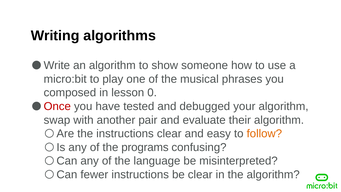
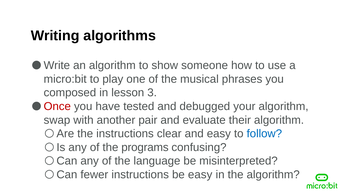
0: 0 -> 3 (152, 93)
follow colour: orange -> blue (264, 134)
be clear: clear -> easy (200, 174)
